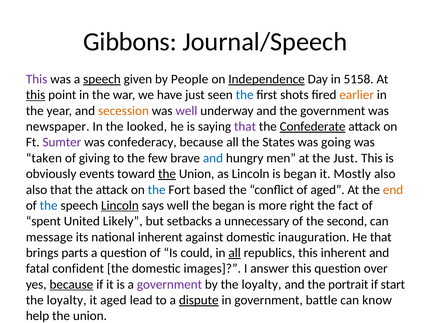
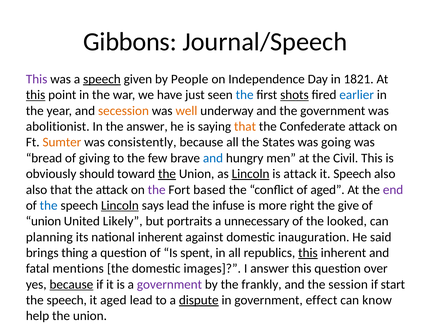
Independence underline: present -> none (267, 79)
5158: 5158 -> 1821 (359, 79)
shots underline: none -> present (294, 95)
earlier colour: orange -> blue (357, 95)
well colour: purple -> orange (186, 111)
newspaper: newspaper -> abolitionist (58, 127)
the looked: looked -> answer (147, 127)
that colour: purple -> orange (245, 127)
Confederate underline: present -> none (313, 127)
Sumter colour: purple -> orange (62, 142)
confederacy: confederacy -> consistently (142, 142)
taken: taken -> bread (44, 158)
the Just: Just -> Civil (346, 158)
events: events -> should (97, 174)
Lincoln underline: none -> present (251, 174)
is began: began -> attack (300, 174)
it Mostly: Mostly -> Speech (352, 174)
the colour: blue -> purple (157, 190)
end colour: orange -> purple (393, 190)
says well: well -> lead (178, 206)
the began: began -> infuse (228, 206)
fact: fact -> give (348, 206)
spent: spent -> union (43, 221)
setbacks: setbacks -> portraits (189, 221)
second: second -> looked (347, 221)
message: message -> planning (49, 237)
He that: that -> said (381, 237)
parts: parts -> thing (75, 253)
could: could -> spent (197, 253)
all underline: present -> none (235, 253)
this underline: none -> present (308, 253)
confident: confident -> mentions (78, 269)
by the loyalty: loyalty -> frankly (262, 285)
portrait: portrait -> session (348, 285)
loyalty: loyalty -> speech (67, 300)
battle: battle -> effect (321, 300)
